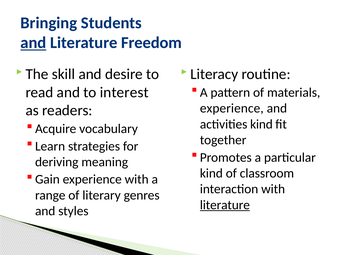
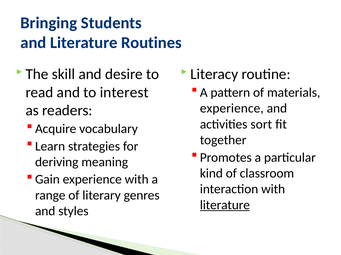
and underline: present -> none (33, 43)
Freedom: Freedom -> Routines (151, 43)
activities kind: kind -> sort (261, 125)
